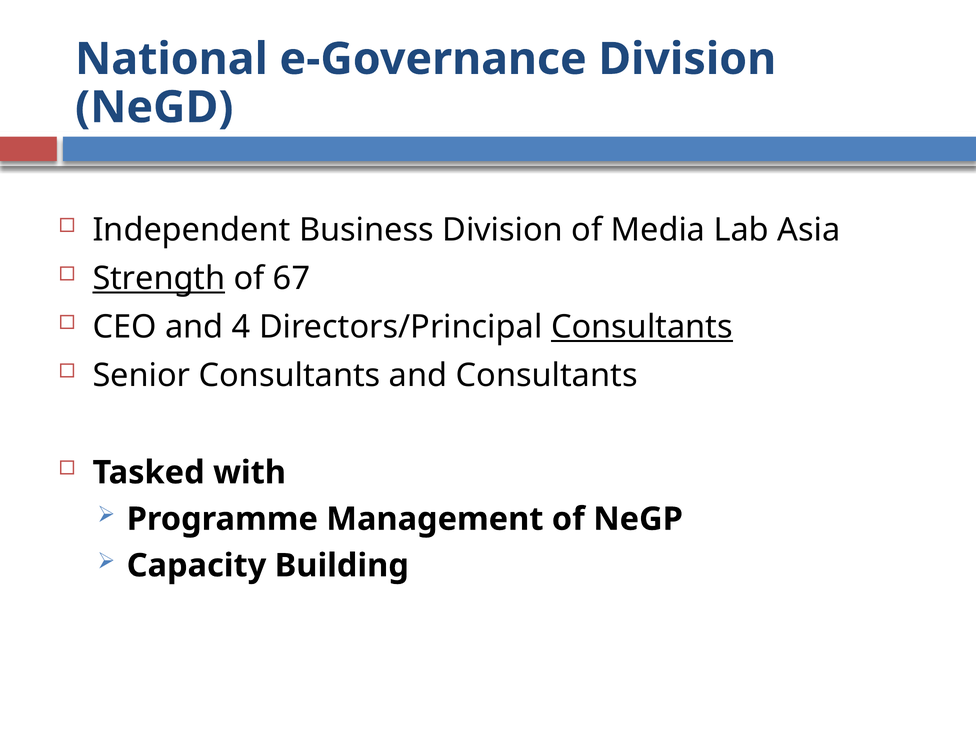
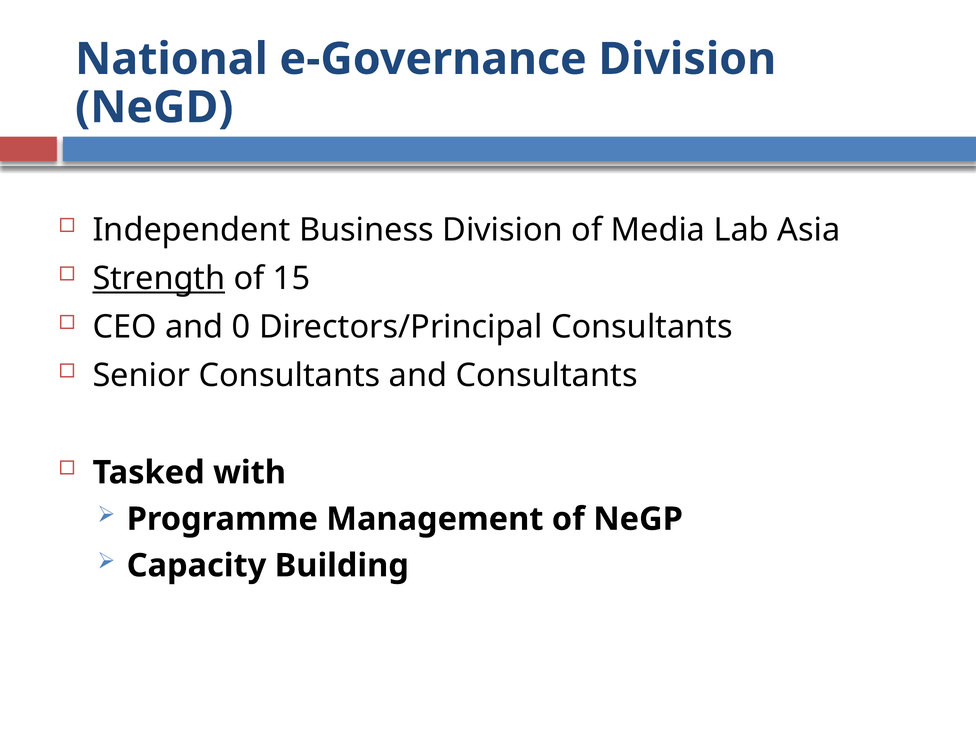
67: 67 -> 15 (292, 278)
4: 4 -> 0 (241, 327)
Consultants underline: present -> none (642, 327)
